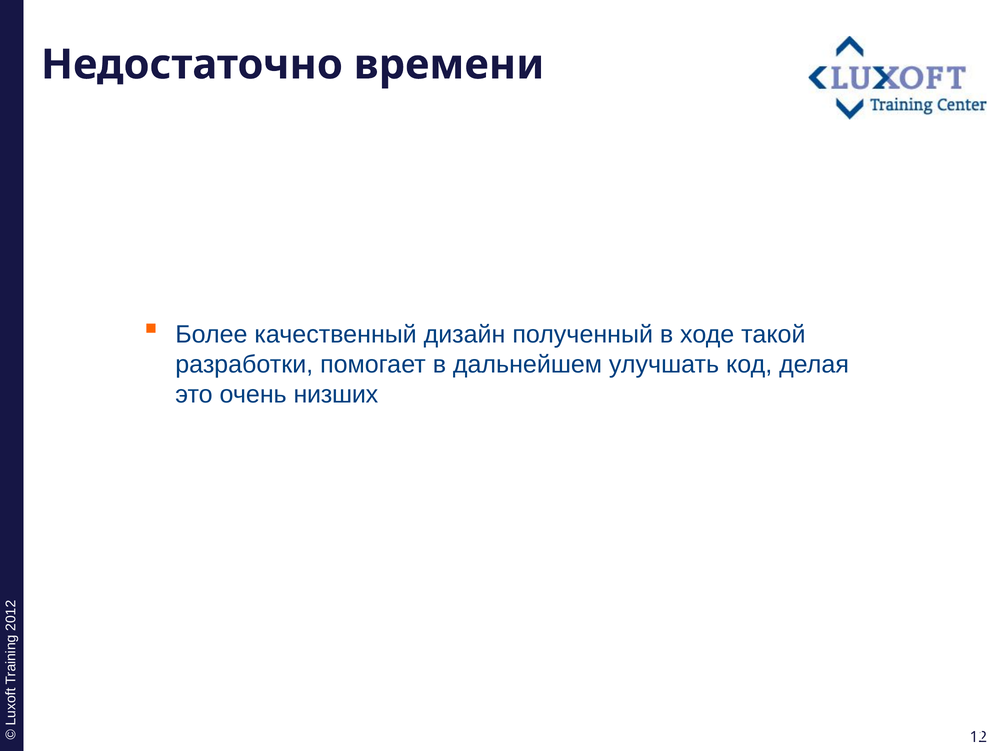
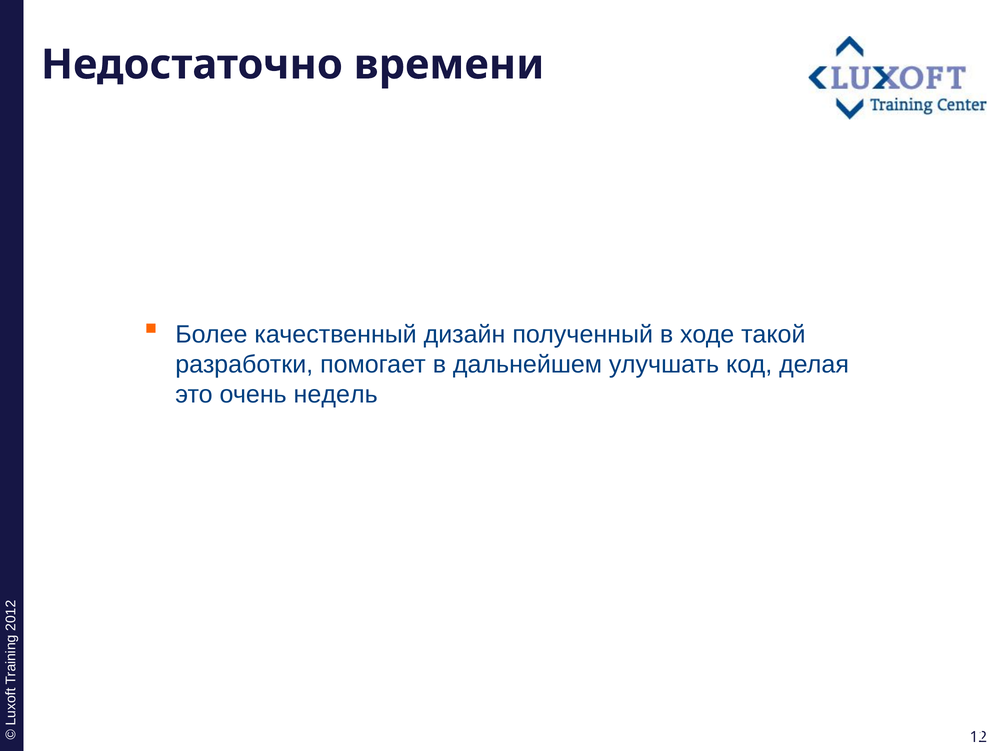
низших: низших -> недель (336, 395)
